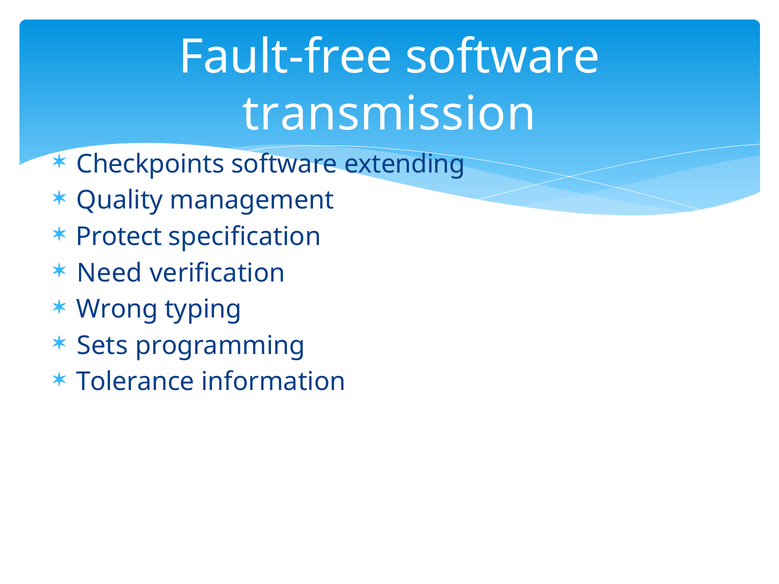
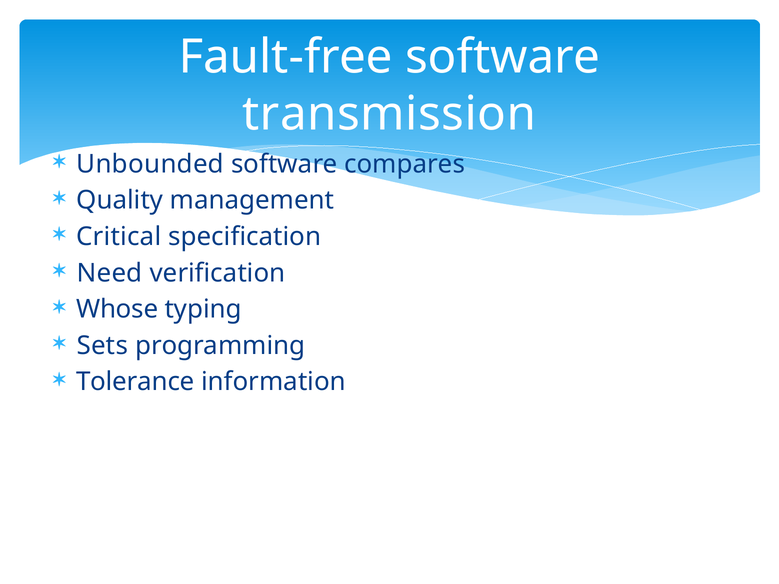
Checkpoints: Checkpoints -> Unbounded (150, 164)
extending: extending -> compares (405, 164)
Protect: Protect -> Critical (119, 237)
Wrong: Wrong -> Whose (117, 309)
